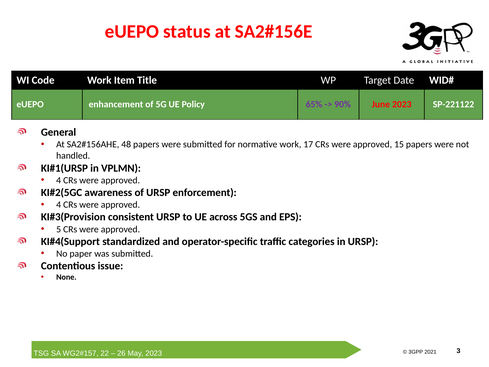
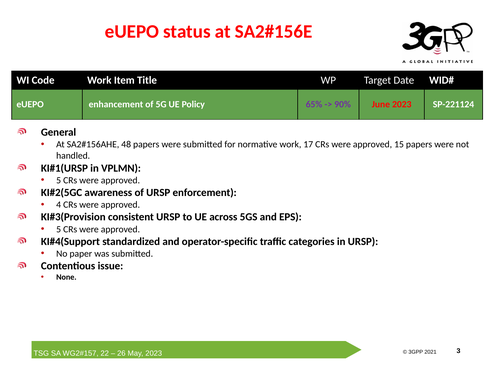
SP-221122: SP-221122 -> SP-221124 (453, 104)
4: 4 -> 5 (59, 180)
